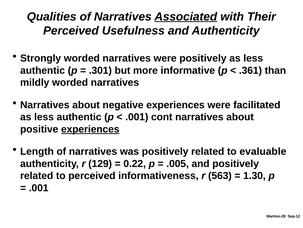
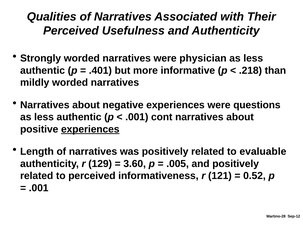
Associated underline: present -> none (186, 17)
were positively: positively -> physician (203, 58)
.301: .301 -> .401 (100, 70)
.361: .361 -> .218 (250, 70)
facilitated: facilitated -> questions (257, 105)
0.22: 0.22 -> 3.60 (135, 163)
563: 563 -> 121 (220, 175)
1.30: 1.30 -> 0.52 (254, 175)
